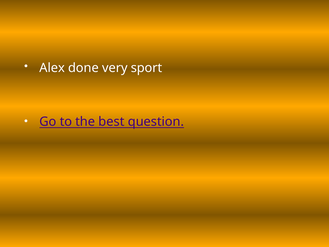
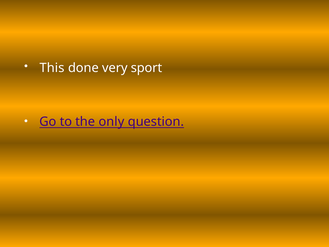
Alex: Alex -> This (52, 68)
best: best -> only (111, 122)
